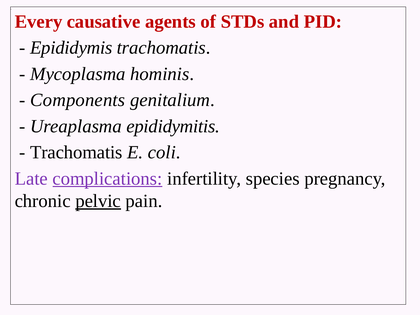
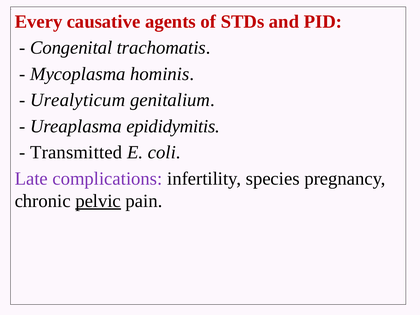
Epididymis: Epididymis -> Congenital (71, 48)
Components: Components -> Urealyticum (78, 100)
Trachomatis: Trachomatis -> Transmitted (76, 152)
complications underline: present -> none (107, 179)
